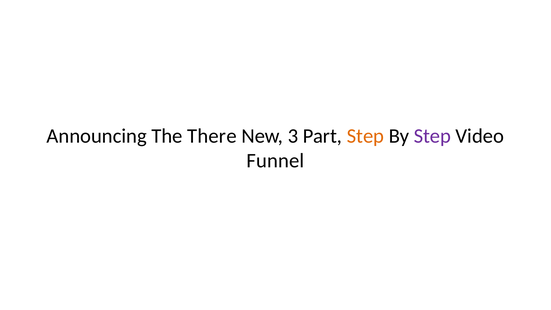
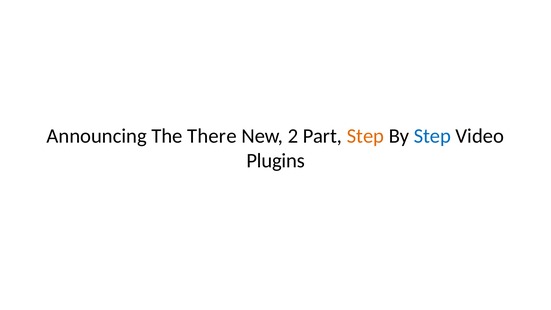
3: 3 -> 2 (293, 136)
Step colour: purple -> blue (432, 136)
Funnel: Funnel -> Plugins (276, 161)
